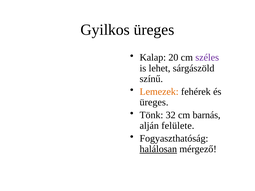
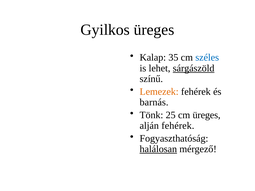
20: 20 -> 35 (173, 58)
széles colour: purple -> blue (207, 58)
sárgászöld underline: none -> present (194, 68)
üreges: üreges -> barnás (154, 102)
32: 32 -> 25 (171, 115)
cm barnás: barnás -> üreges (207, 115)
alján felülete: felülete -> fehérek (178, 126)
